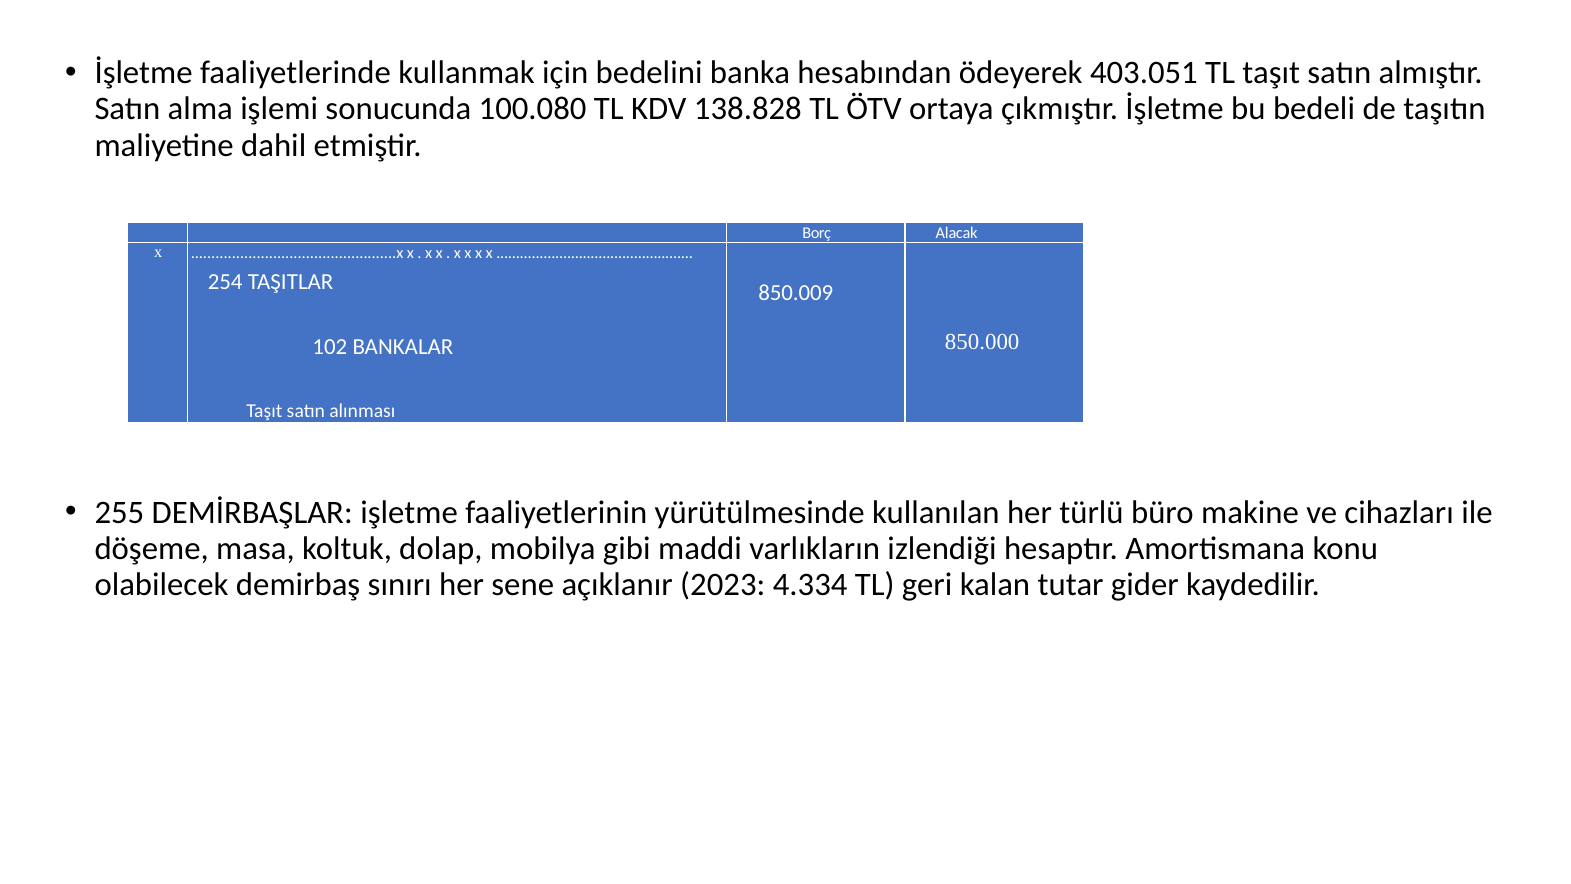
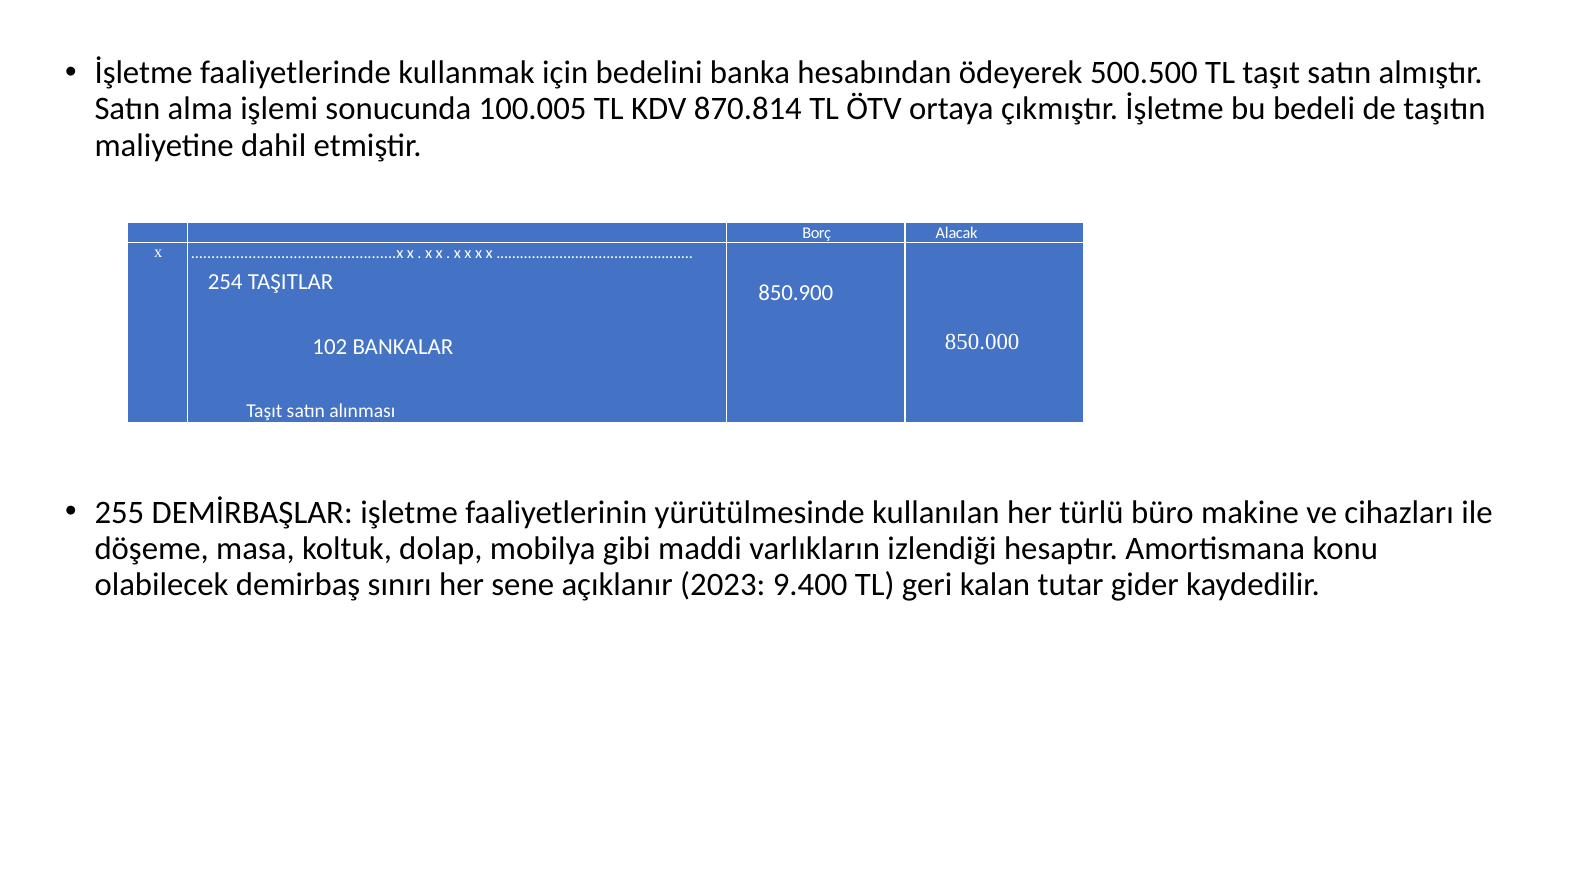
403.051: 403.051 -> 500.500 (1144, 73)
100.080: 100.080 -> 100.005 (533, 109)
138.828: 138.828 -> 870.814 (748, 109)
850.009: 850.009 -> 850.900 (796, 293)
4.334: 4.334 -> 9.400 (810, 584)
